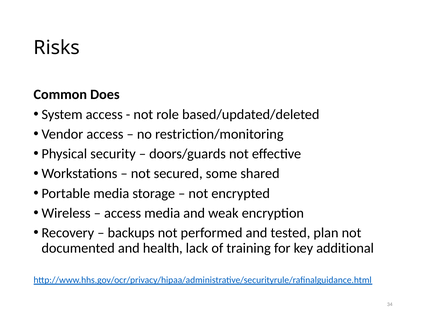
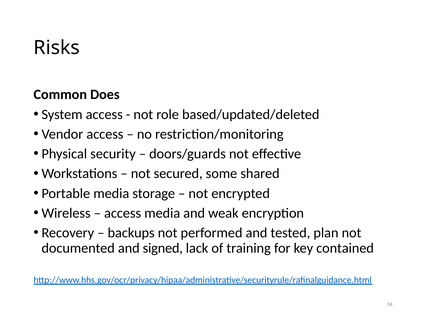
health: health -> signed (163, 249)
additional: additional -> contained (345, 249)
